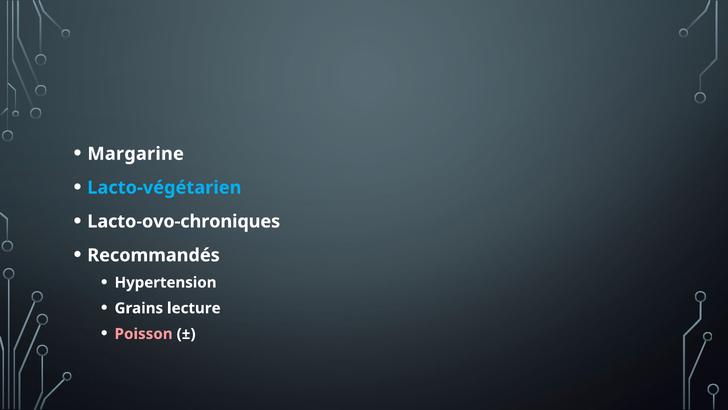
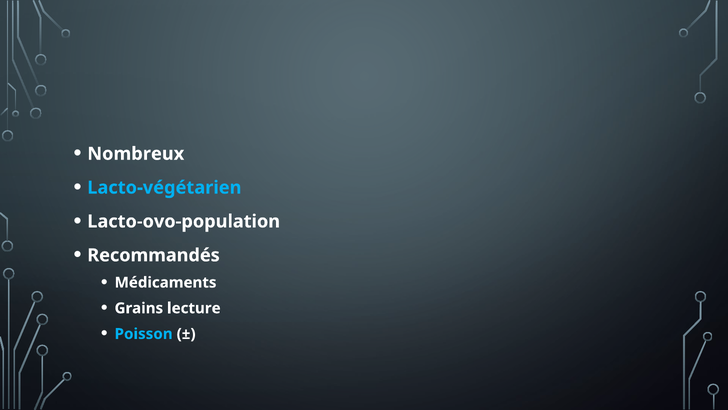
Margarine: Margarine -> Nombreux (136, 154)
Lacto-ovo-chroniques: Lacto-ovo-chroniques -> Lacto-ovo-population (184, 221)
Hypertension: Hypertension -> Médicaments (166, 282)
Poisson colour: pink -> light blue (144, 334)
